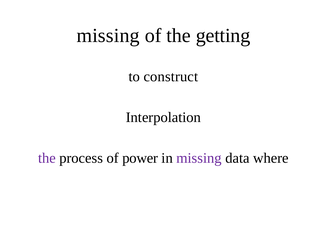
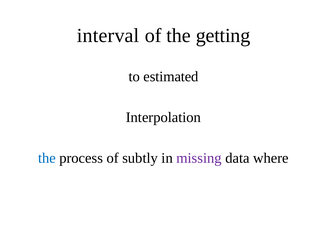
missing: missing -> interval (108, 35)
construct: construct -> estimated (171, 77)
the colour: purple -> blue (47, 158)
power: power -> subtly (140, 158)
